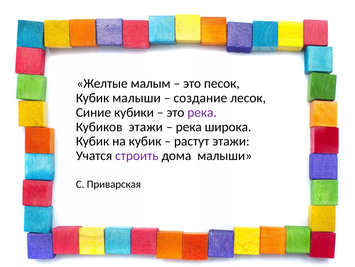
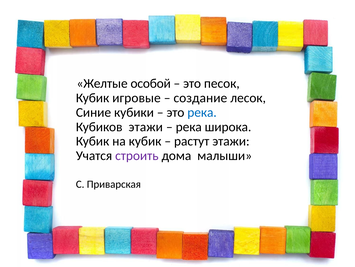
малым: малым -> особой (151, 83)
Кубик малыши: малыши -> игровые (136, 98)
река colour: purple -> blue (202, 112)
